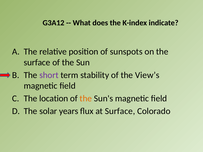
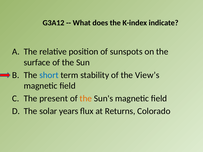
short colour: purple -> blue (49, 75)
location: location -> present (54, 99)
at Surface: Surface -> Returns (120, 111)
